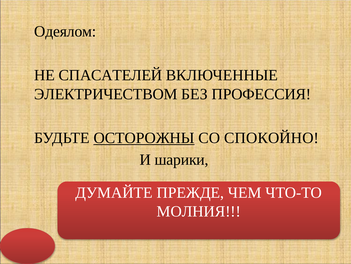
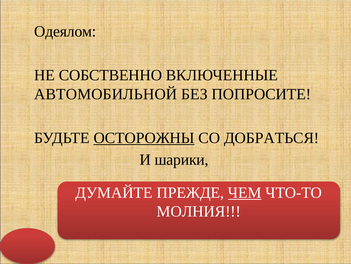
СПАСАТЕЛЕЙ: СПАСАТЕЛЕЙ -> СОБСТВЕННО (110, 75)
ЭЛЕКТРИЧЕСТВОМ: ЭЛЕКТРИЧЕСТВОМ -> АВТОМОБИЛЬНОЙ (106, 94)
ПРОФЕССИЯ: ПРОФЕССИЯ -> ПОПРОСИТЕ (261, 94)
СПОКОЙНО: СПОКОЙНО -> ДОБРАТЬСЯ (272, 138)
ЧЕМ underline: none -> present (245, 192)
